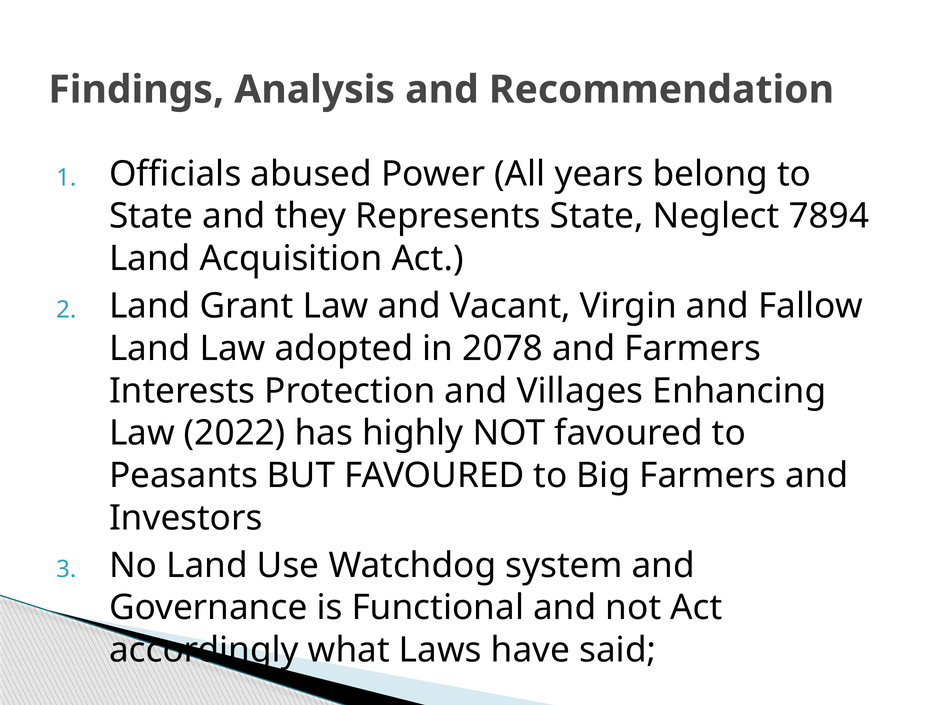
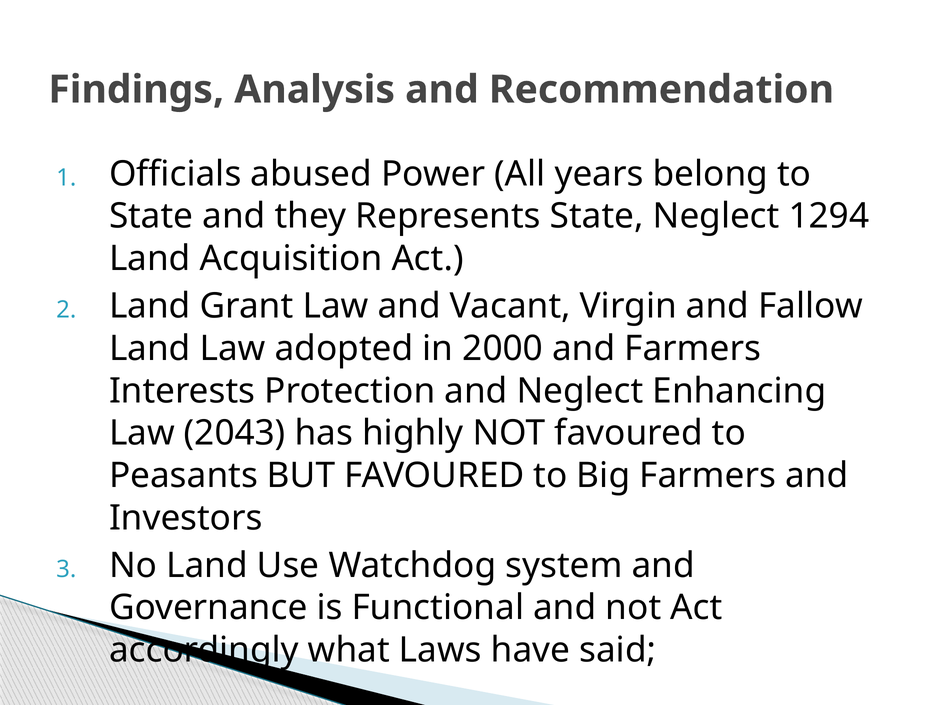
7894: 7894 -> 1294 (829, 216)
2078: 2078 -> 2000 (503, 348)
and Villages: Villages -> Neglect (580, 390)
2022: 2022 -> 2043 (235, 433)
